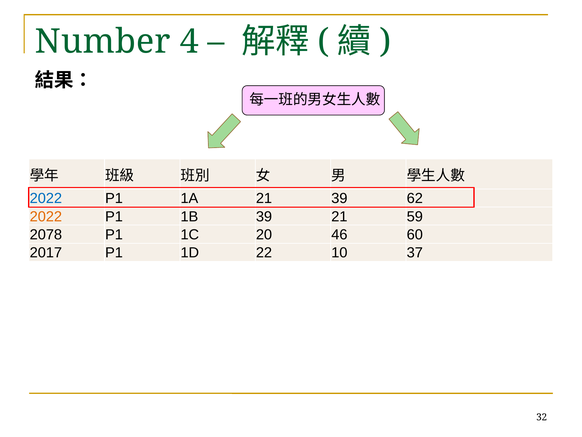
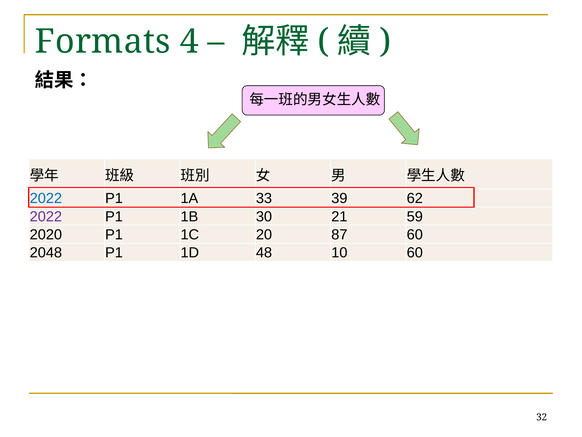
Number: Number -> Formats (103, 42)
1A 21: 21 -> 33 (264, 198)
2022 colour: orange -> purple (46, 216)
1B 39: 39 -> 30 (264, 216)
2078: 2078 -> 2020 (46, 234)
46: 46 -> 87 (339, 234)
2017: 2017 -> 2048 (46, 252)
22: 22 -> 48 (264, 252)
10 37: 37 -> 60 (415, 252)
